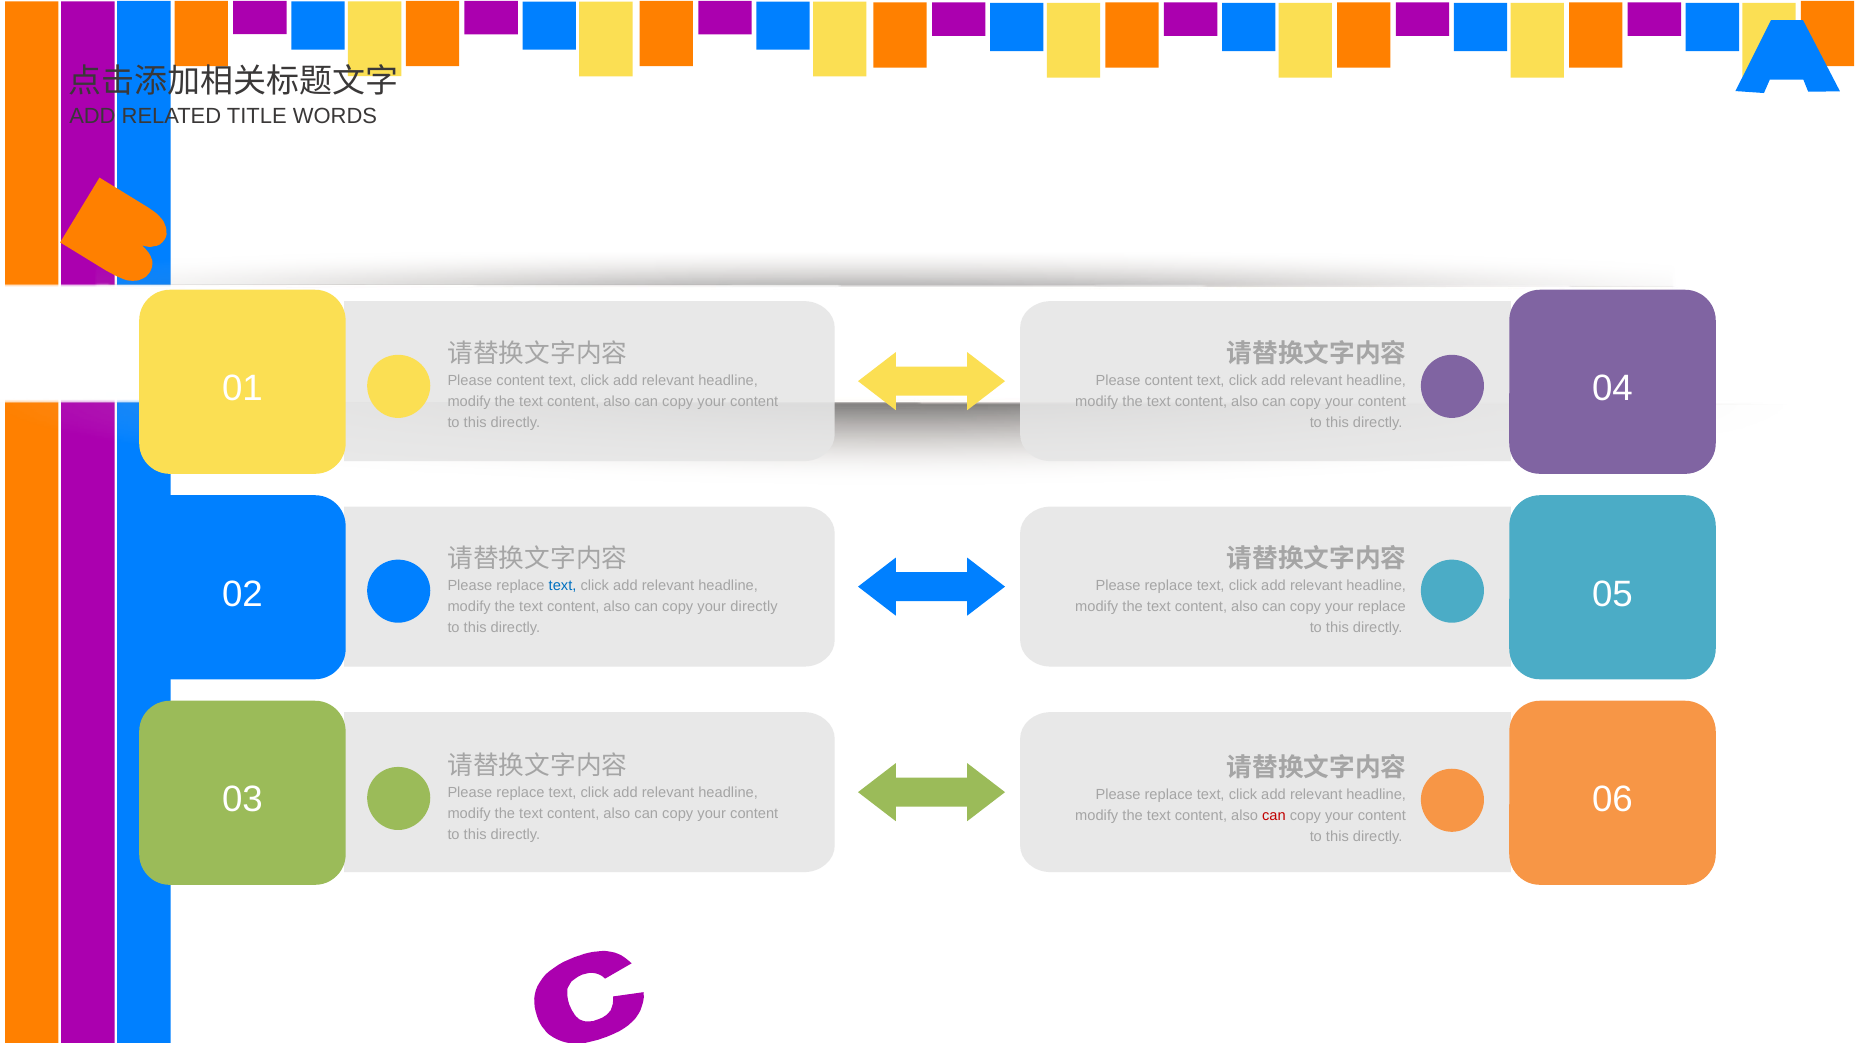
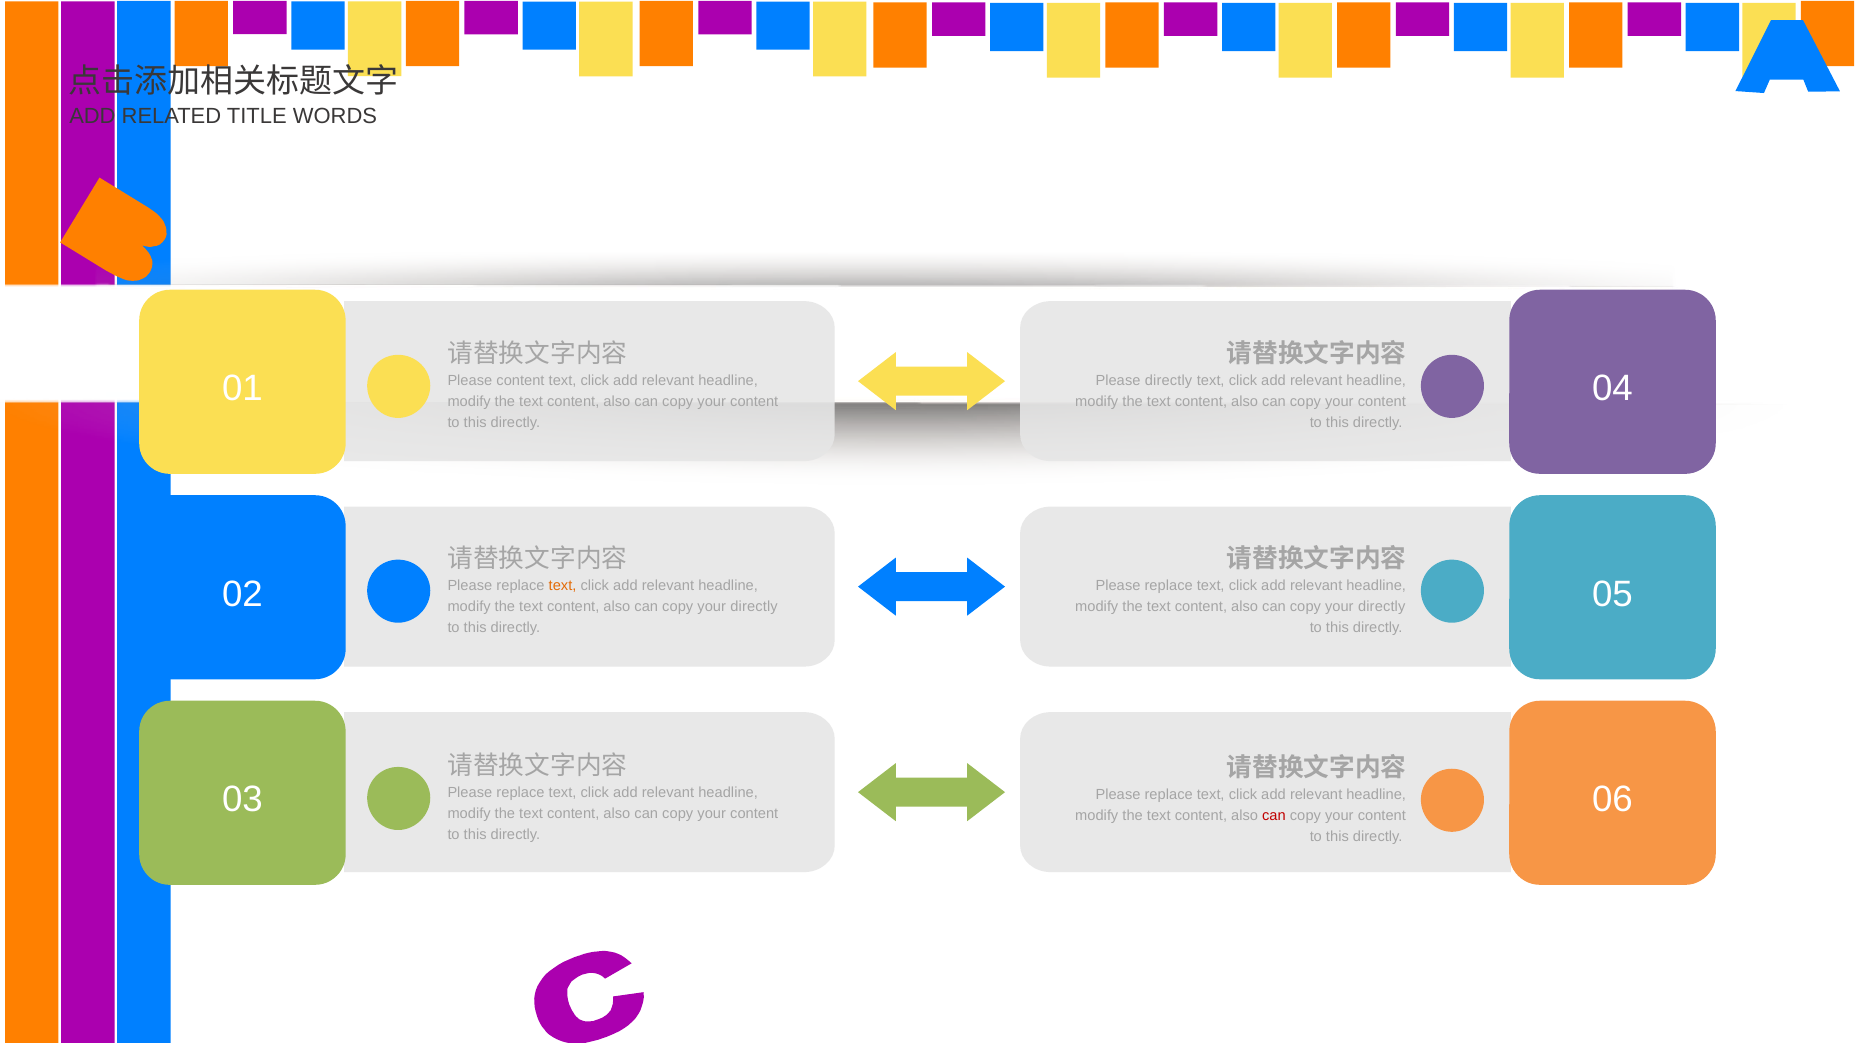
content: content -> directly (1169, 381)
text colour: blue -> orange (563, 586)
replace: replace -> directly (1382, 607)
